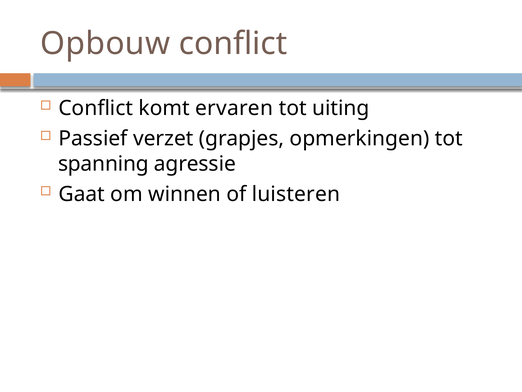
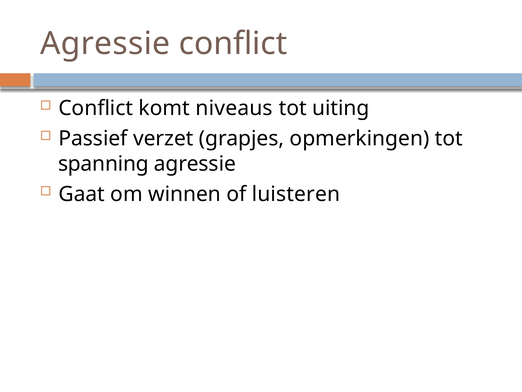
Opbouw: Opbouw -> Agressie (105, 44)
ervaren: ervaren -> niveaus (234, 108)
